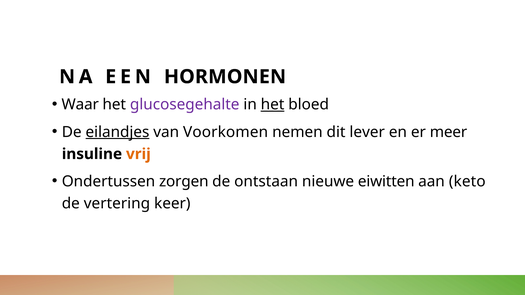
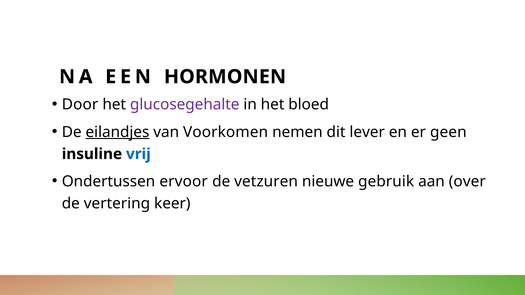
Waar: Waar -> Door (80, 105)
het underline: present -> none (273, 105)
meer: meer -> geen (448, 132)
vrij colour: orange -> blue (138, 154)
zorgen: zorgen -> ervoor (184, 182)
ontstaan: ontstaan -> vetzuren (266, 182)
eiwitten: eiwitten -> gebruik (386, 182)
keto: keto -> over (467, 182)
